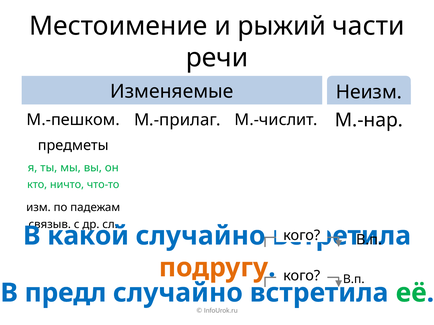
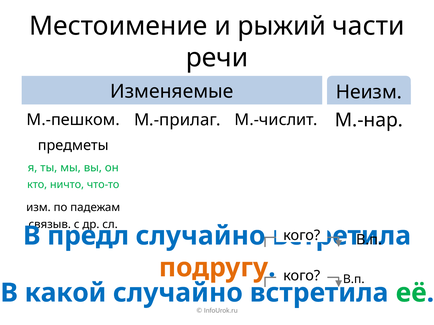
какой: какой -> предл (88, 236)
предл: предл -> какой (65, 293)
